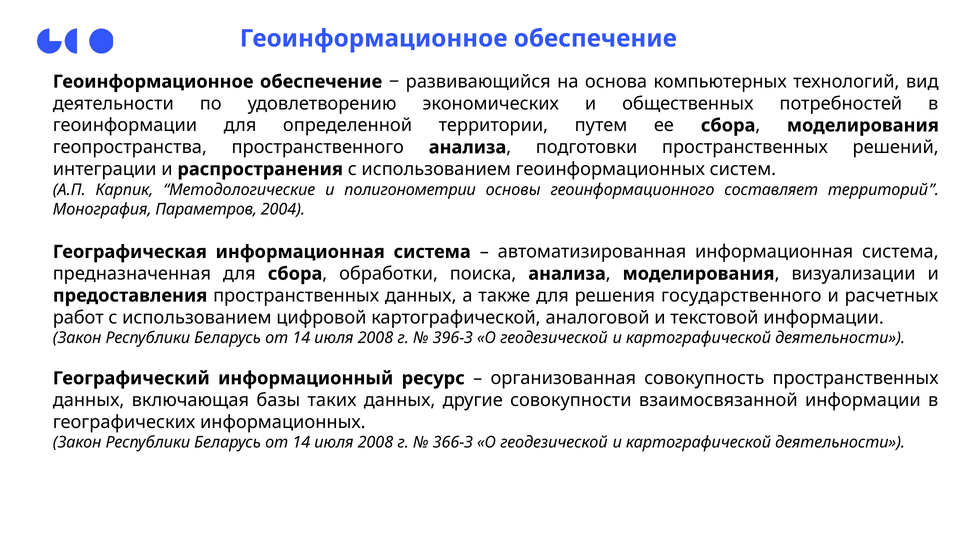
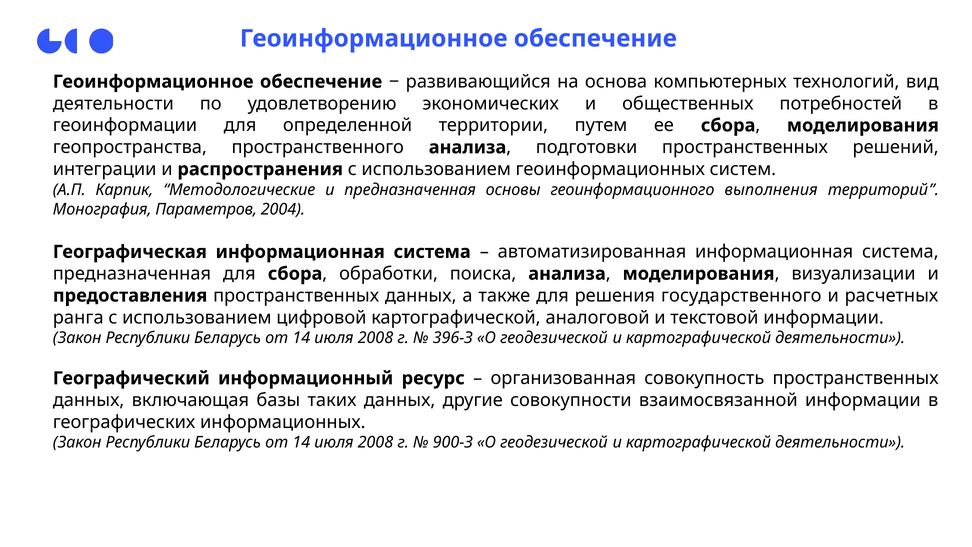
и полигонометрии: полигонометрии -> предназначенная (410, 190)
составляет: составляет -> выполнения (771, 190)
работ: работ -> ранга (78, 317)
366-З: 366-З -> 900-З (453, 442)
